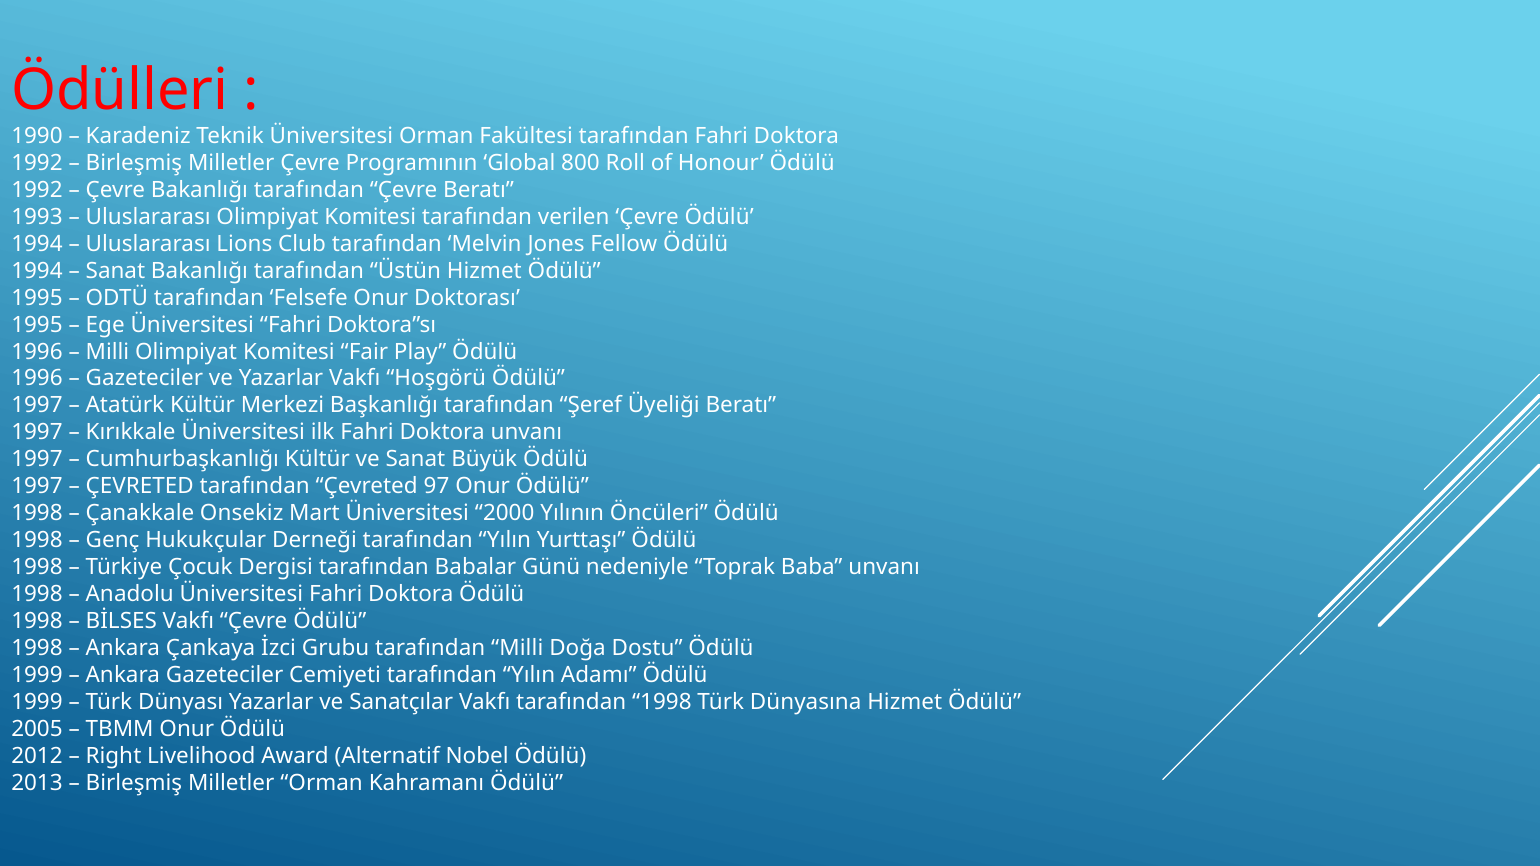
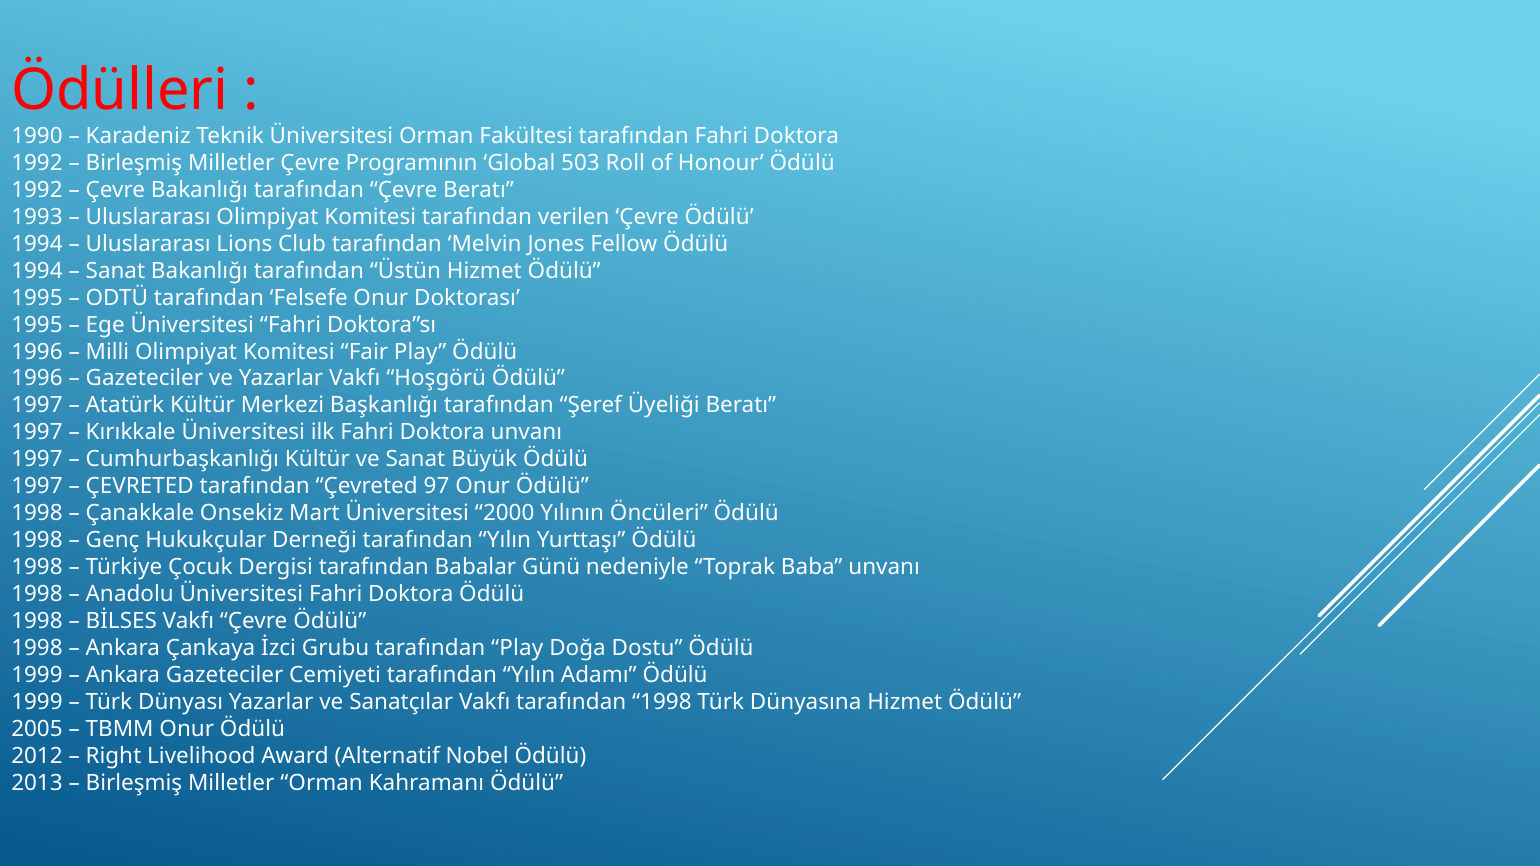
800: 800 -> 503 (580, 163)
tarafından Milli: Milli -> Play (517, 648)
